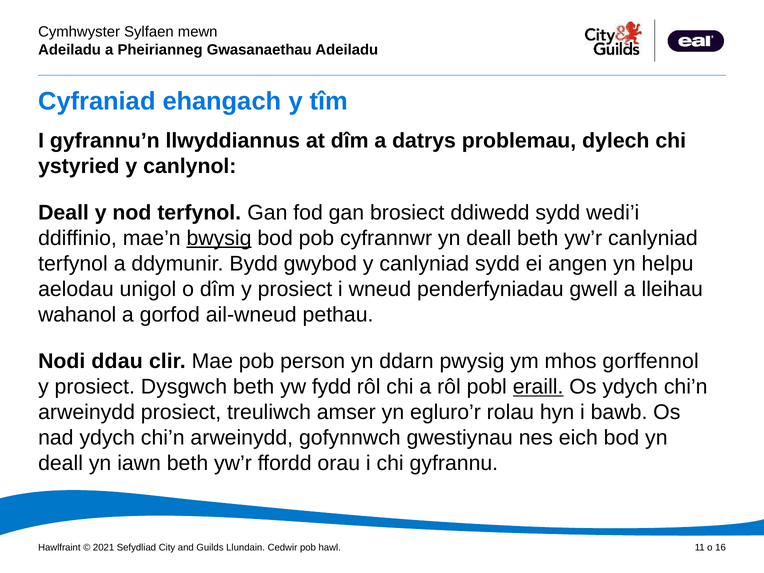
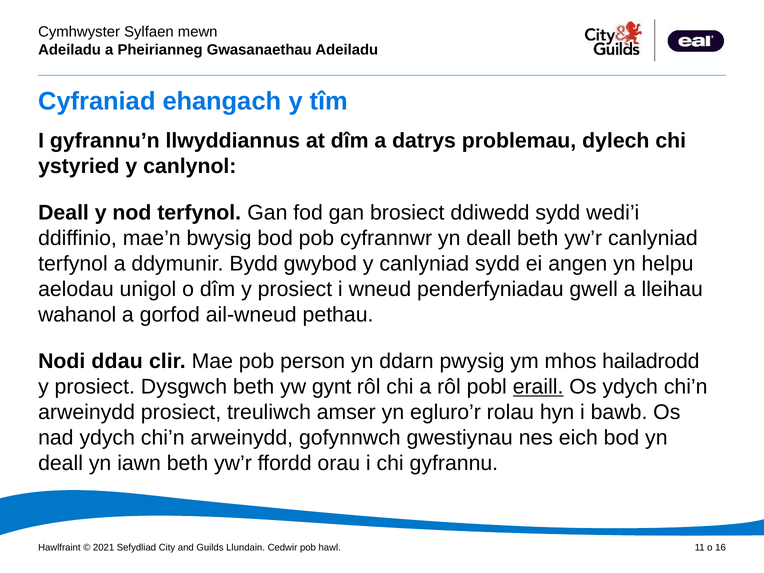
bwysig underline: present -> none (219, 238)
gorffennol: gorffennol -> hailadrodd (651, 361)
fydd: fydd -> gynt (332, 387)
